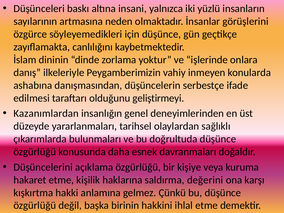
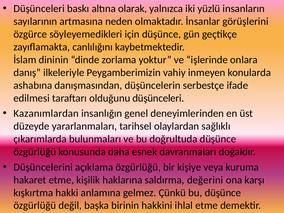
insani: insani -> olarak (133, 9)
olduğunu geliştirmeyi: geliştirmeyi -> düşünceleri (158, 98)
